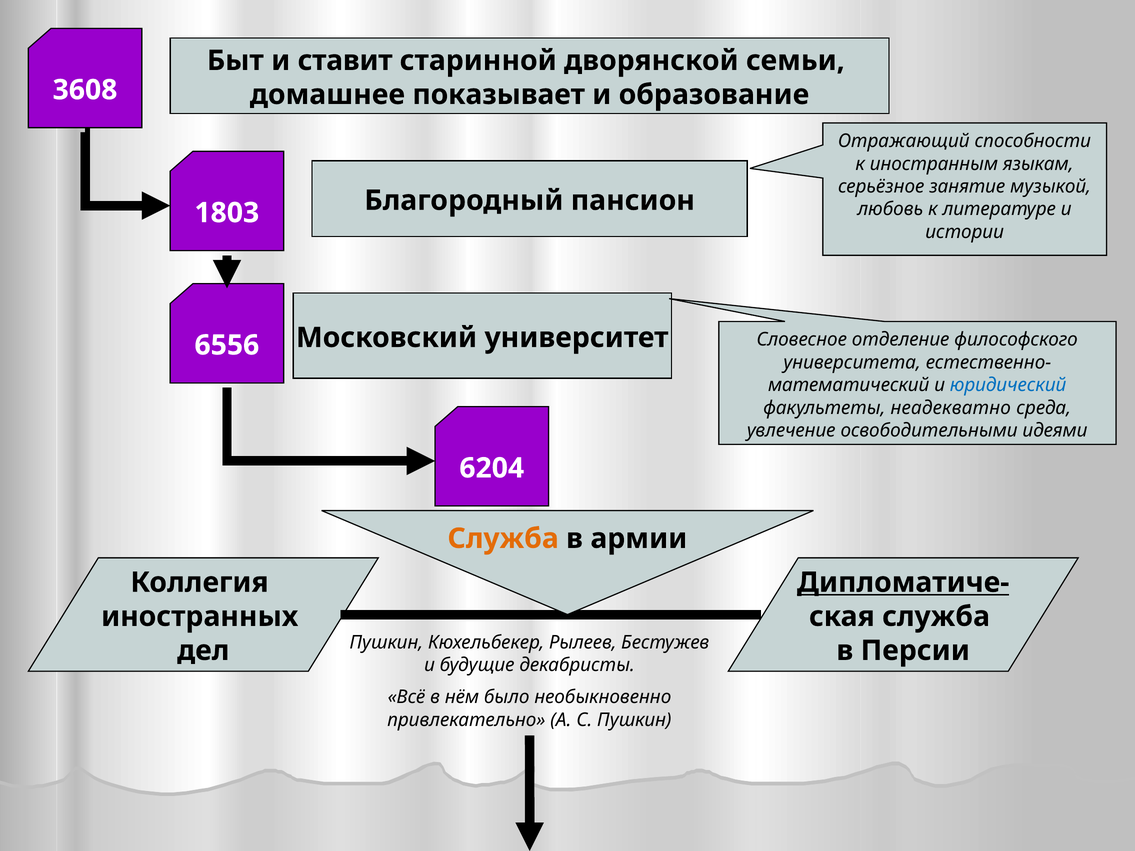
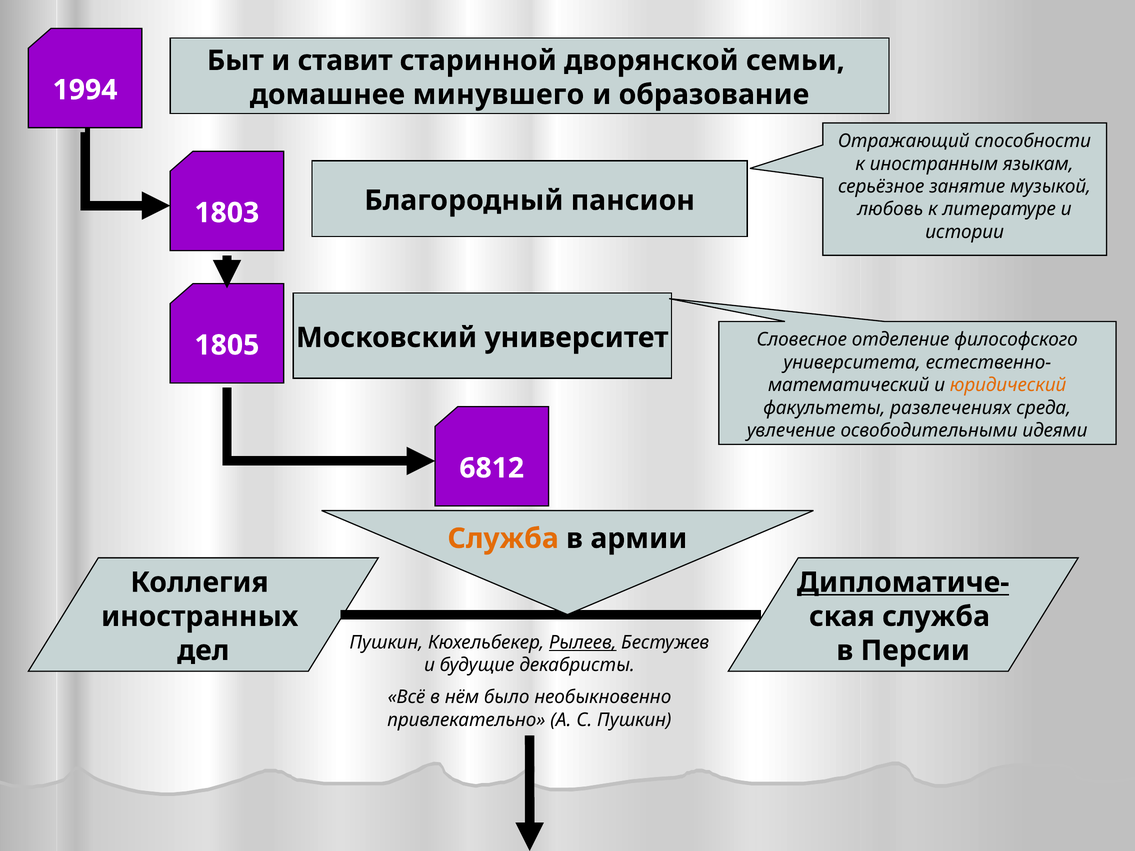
3608: 3608 -> 1994 (85, 90)
показывает: показывает -> минувшего (498, 95)
6556: 6556 -> 1805 (227, 345)
юридический colour: blue -> orange (1008, 385)
неадекватно: неадекватно -> развлечениях (951, 408)
6204: 6204 -> 6812 (492, 468)
Рылеев underline: none -> present (583, 642)
